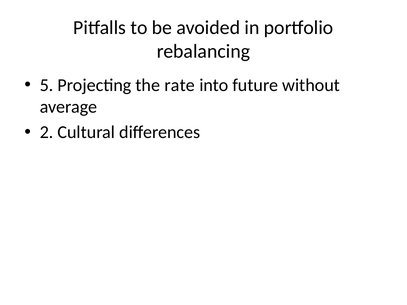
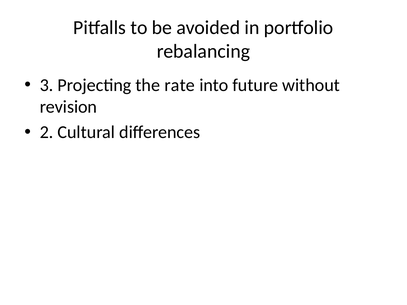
5: 5 -> 3 (47, 85)
average: average -> revision (68, 107)
